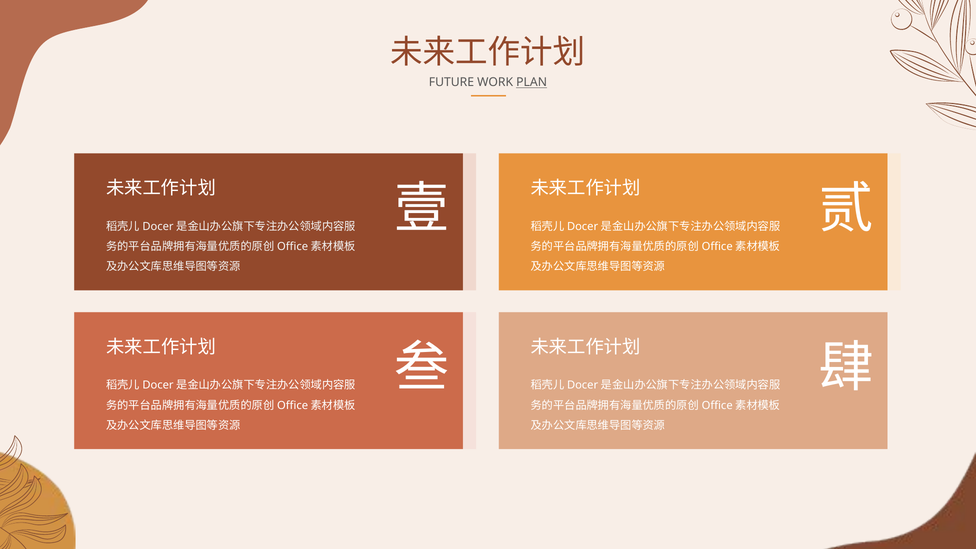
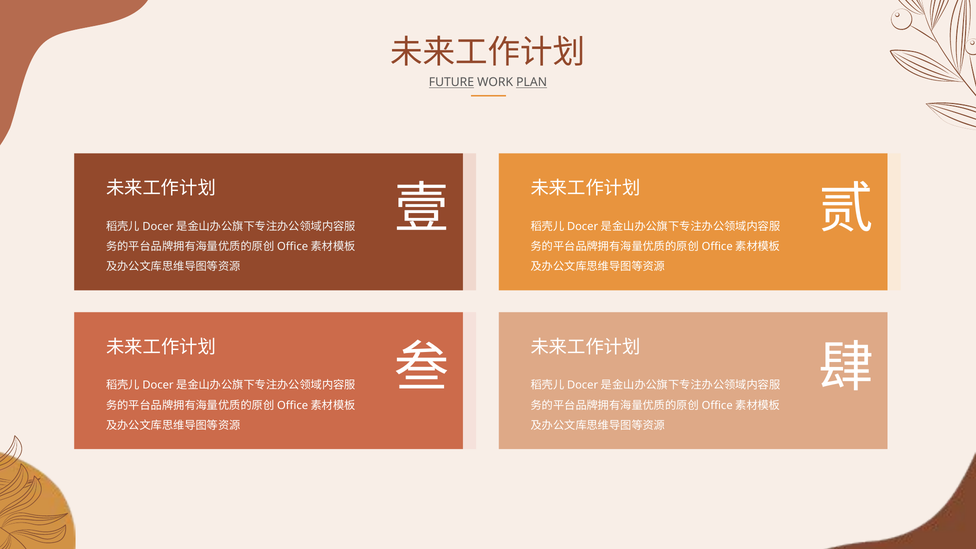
FUTURE underline: none -> present (451, 82)
